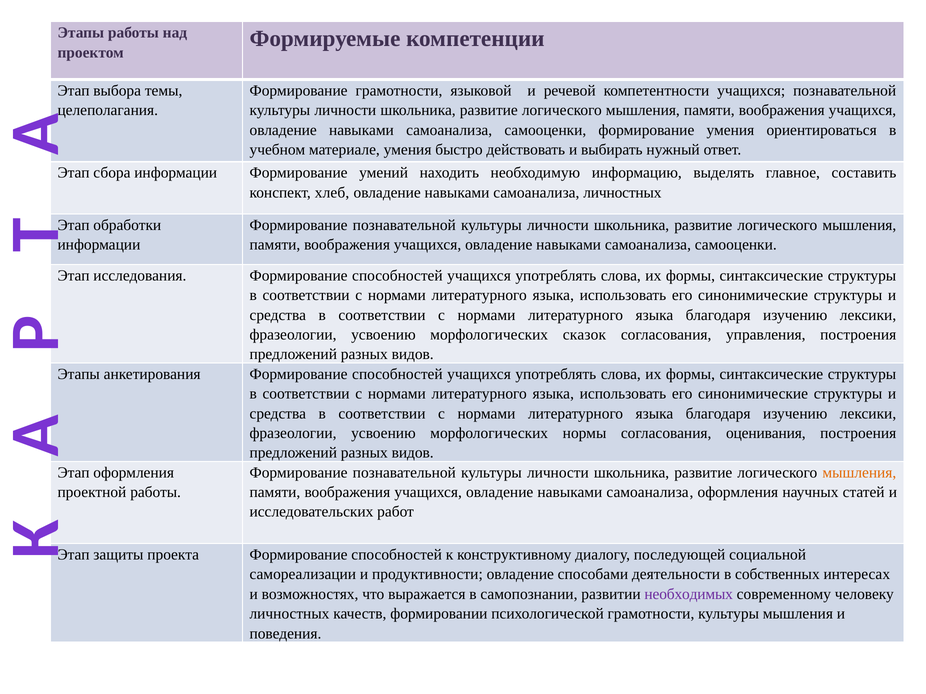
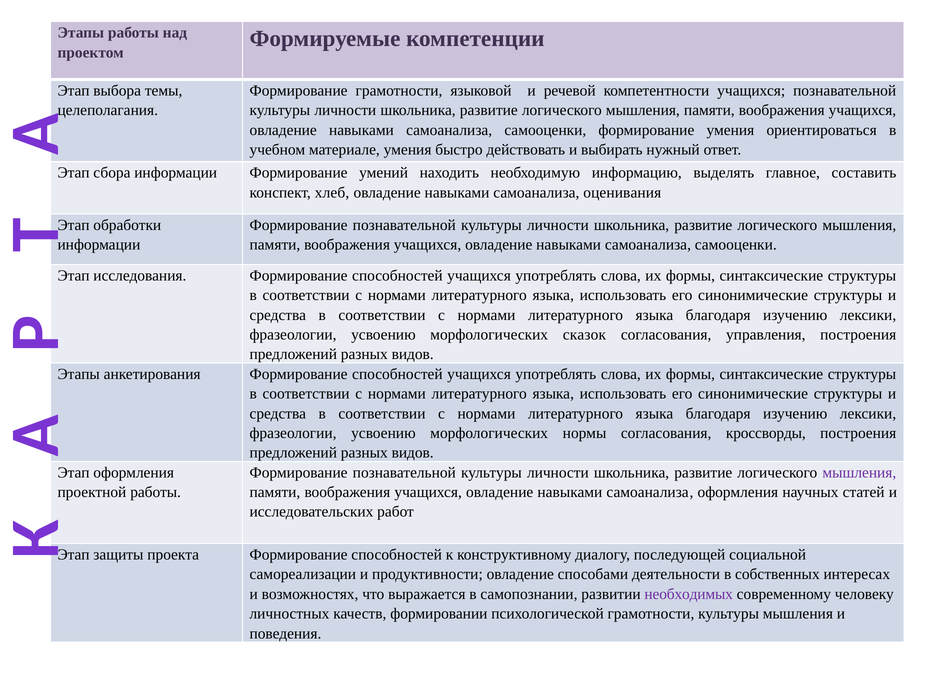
самоанализа личностных: личностных -> оценивания (622, 193)
оценивания: оценивания -> кроссворды (766, 433)
мышления colour: orange -> purple (859, 473)
